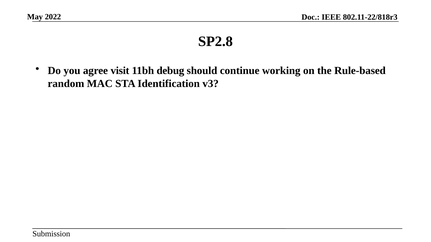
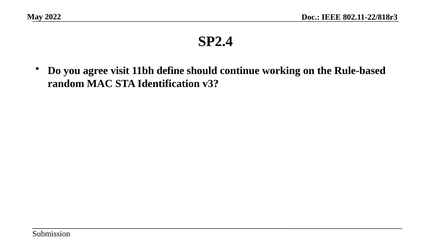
SP2.8: SP2.8 -> SP2.4 (215, 41)
debug: debug -> define (170, 71)
